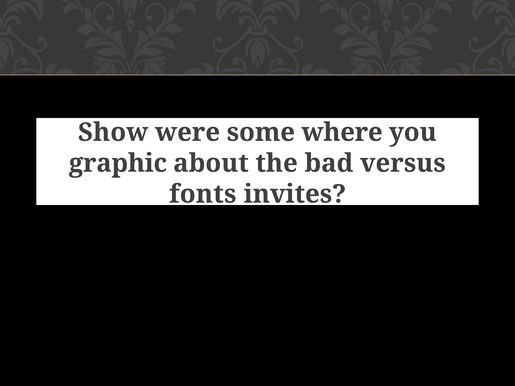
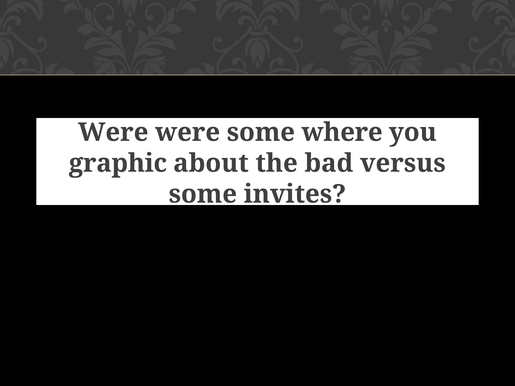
Show: Show -> Were (113, 132)
fonts: fonts -> some (203, 194)
